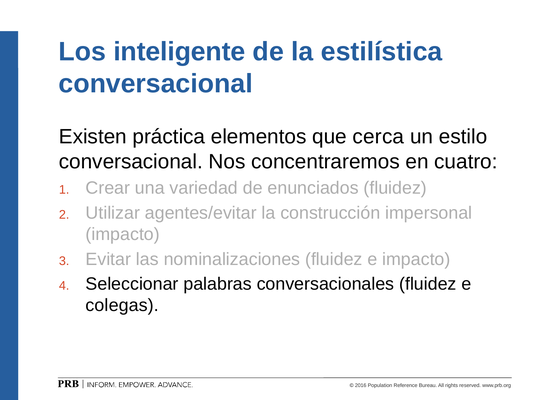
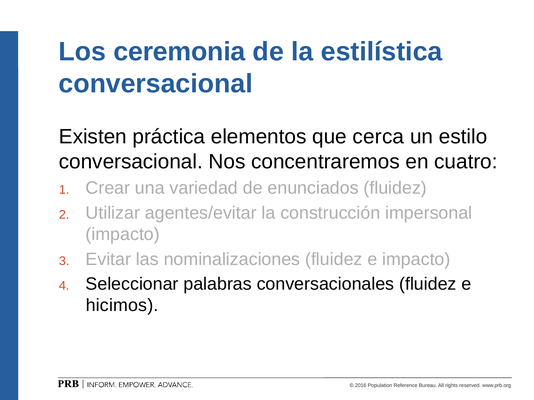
inteligente: inteligente -> ceremonia (179, 52)
colegas: colegas -> hicimos (122, 306)
